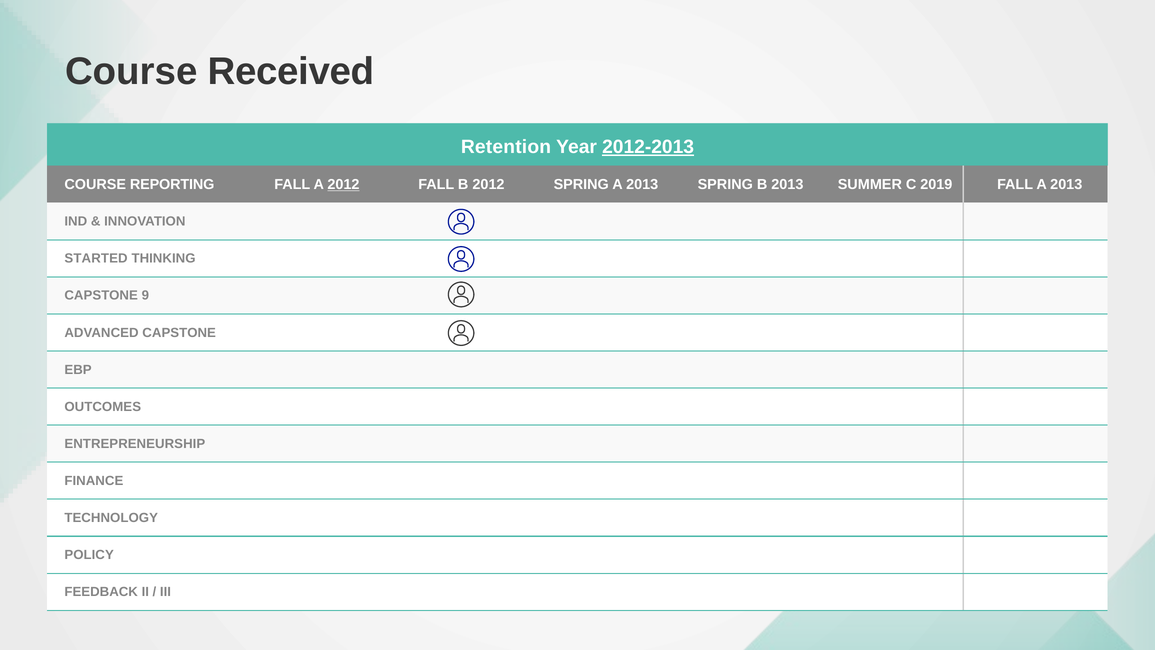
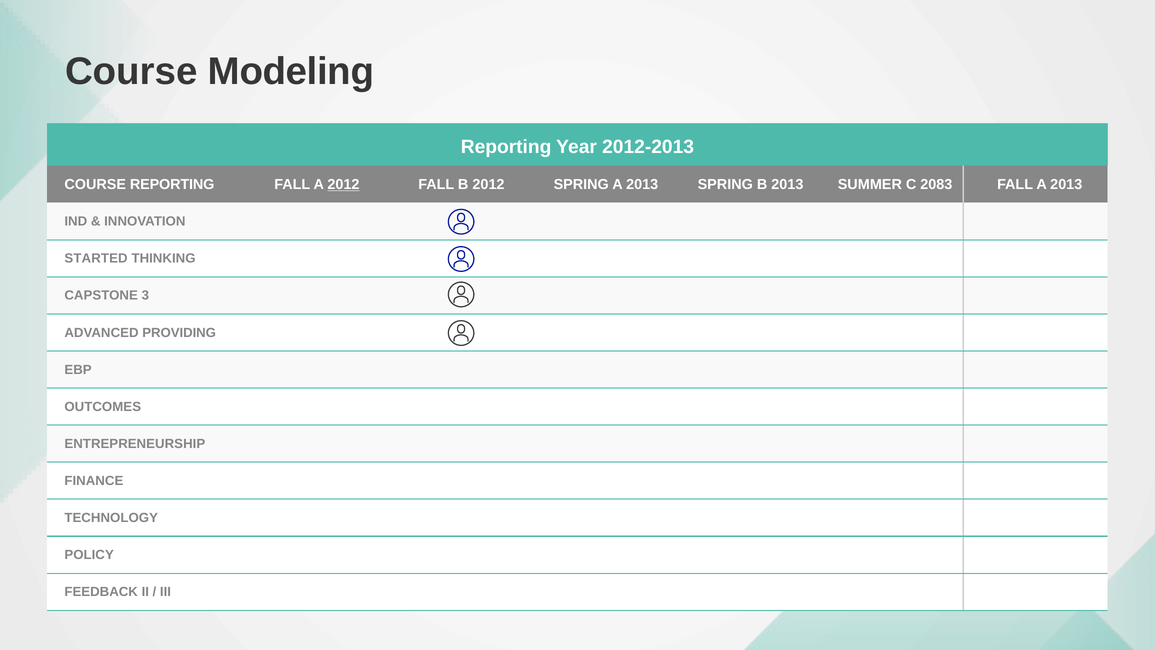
Received: Received -> Modeling (291, 71)
Retention: Retention -> Reporting (506, 147)
2012-2013 underline: present -> none (648, 147)
2019: 2019 -> 2083 (936, 184)
9: 9 -> 3 (145, 295)
ADVANCED CAPSTONE: CAPSTONE -> PROVIDING (179, 333)
